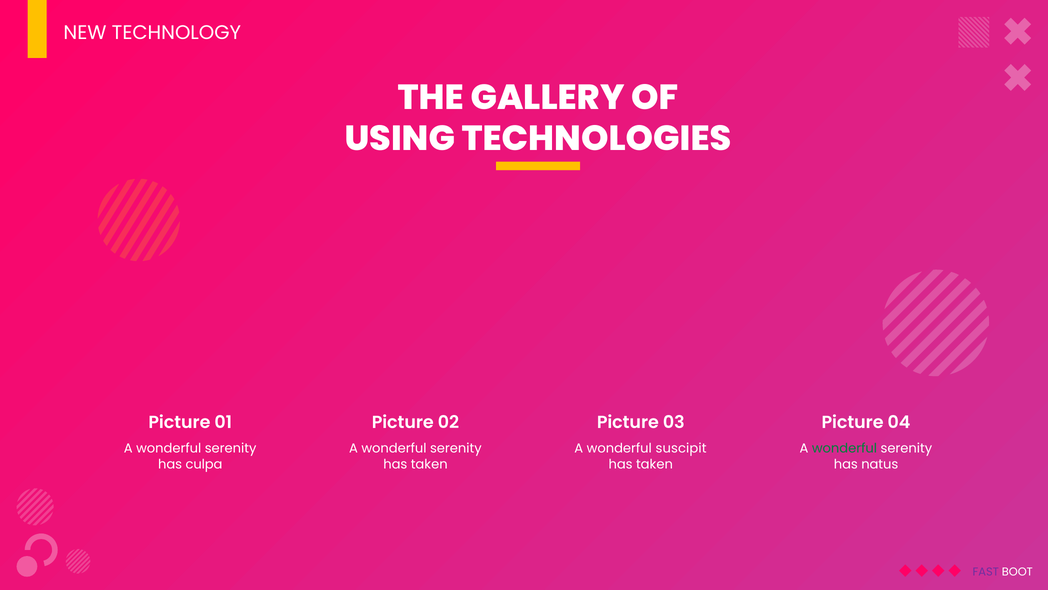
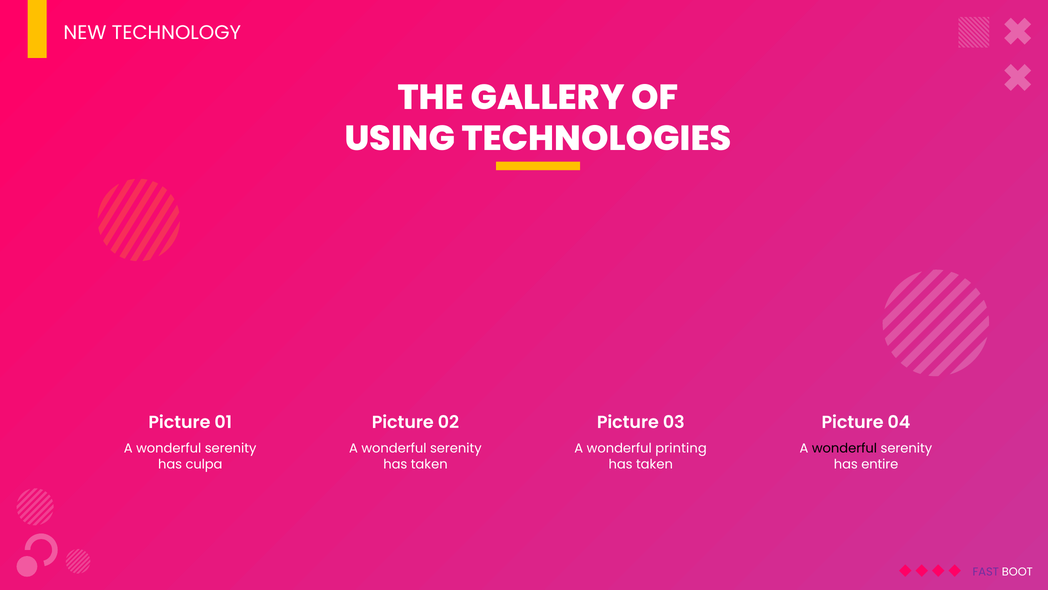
suscipit: suscipit -> printing (681, 448)
wonderful colour: green -> black (844, 448)
natus: natus -> entire (880, 464)
